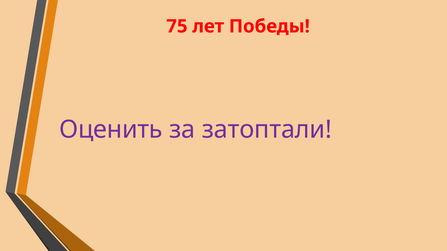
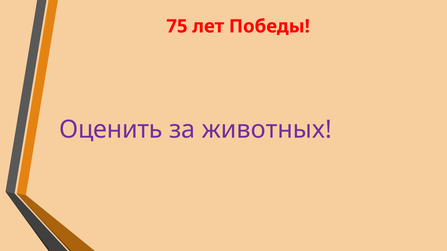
затоптали: затоптали -> животных (267, 130)
